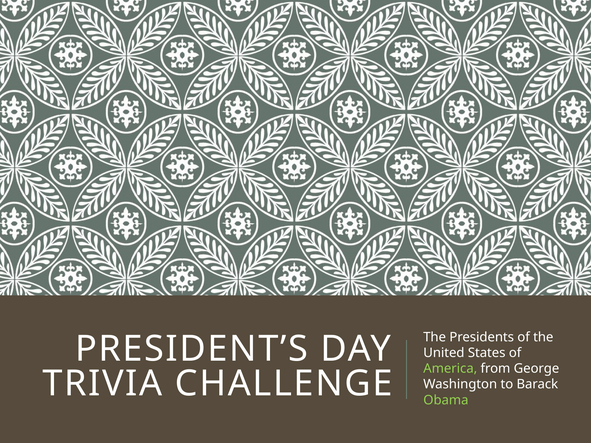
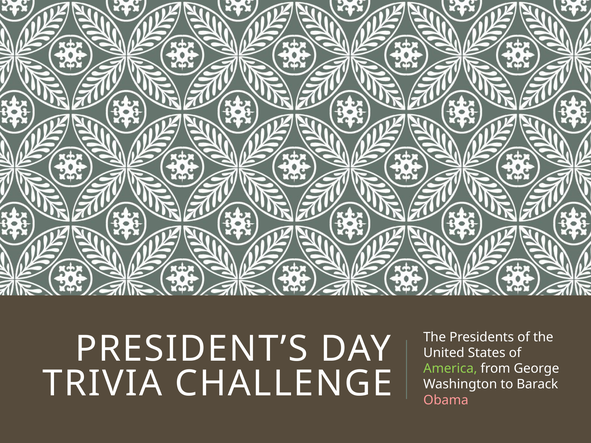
Obama colour: light green -> pink (446, 400)
